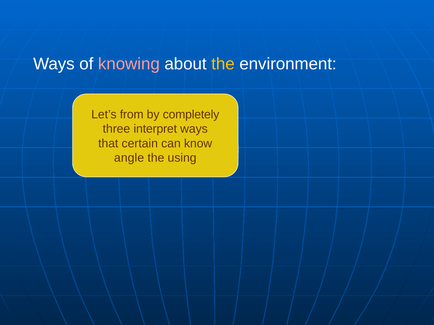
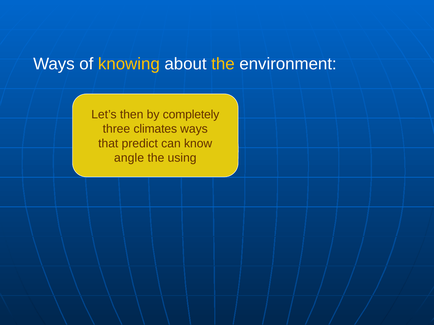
knowing colour: pink -> yellow (129, 64)
from: from -> then (132, 115)
interpret: interpret -> climates (155, 129)
certain: certain -> predict (140, 144)
